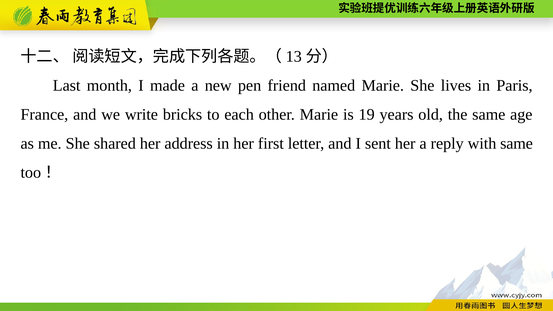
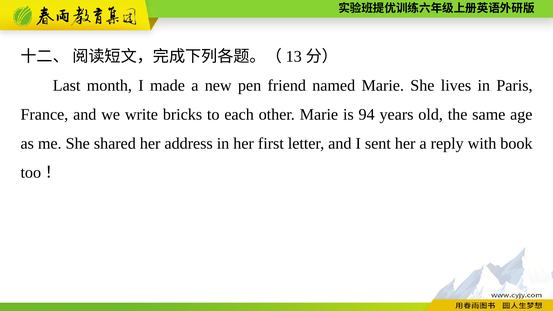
19: 19 -> 94 (367, 115)
with same: same -> book (516, 144)
